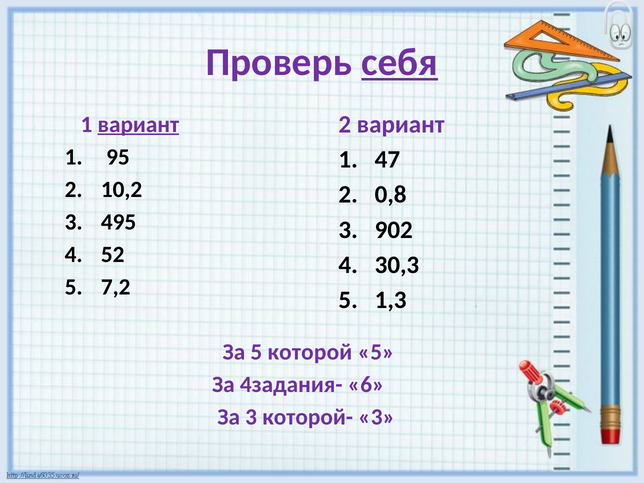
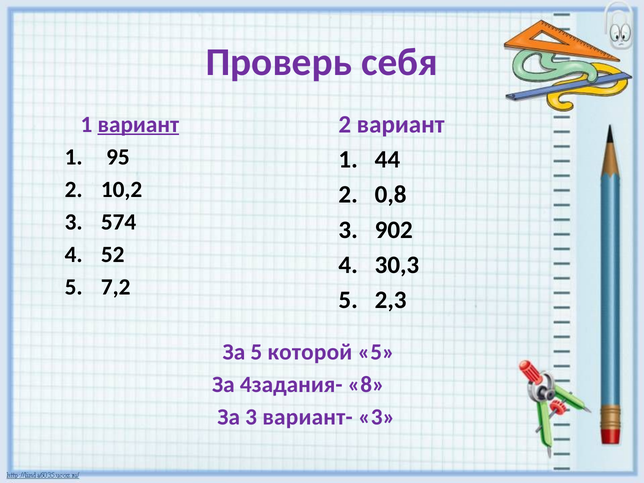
себя underline: present -> none (400, 62)
47: 47 -> 44 (387, 160)
495: 495 -> 574 (119, 222)
1,3: 1,3 -> 2,3 (391, 300)
6: 6 -> 8 (366, 385)
которой-: которой- -> вариант- (308, 417)
